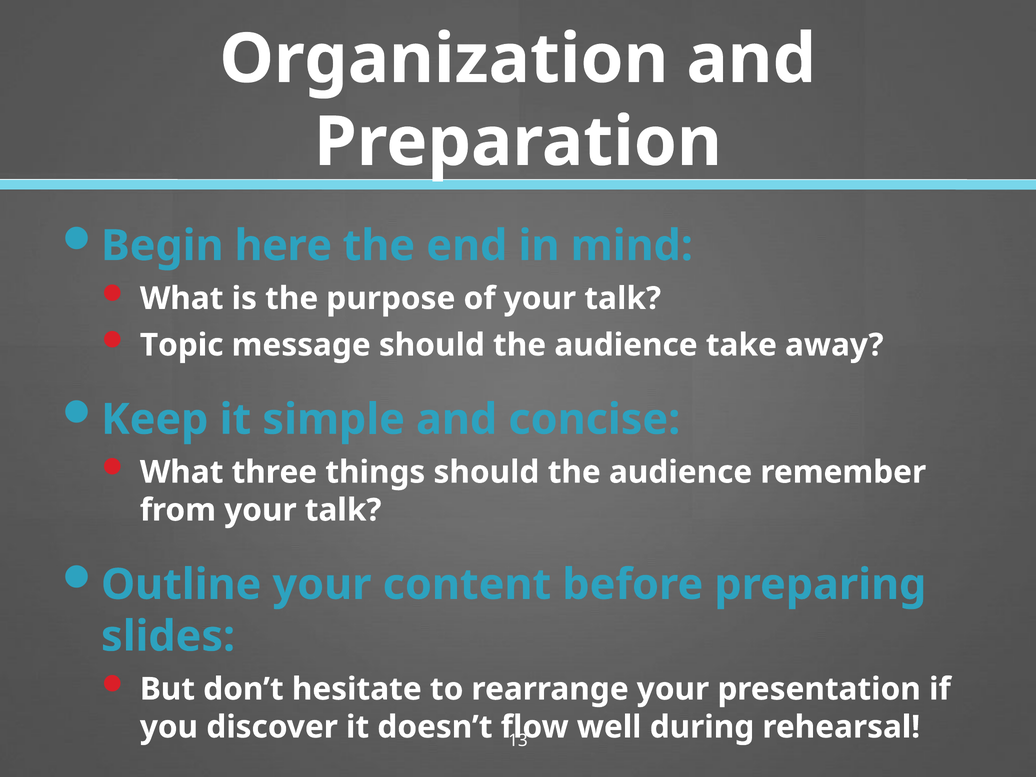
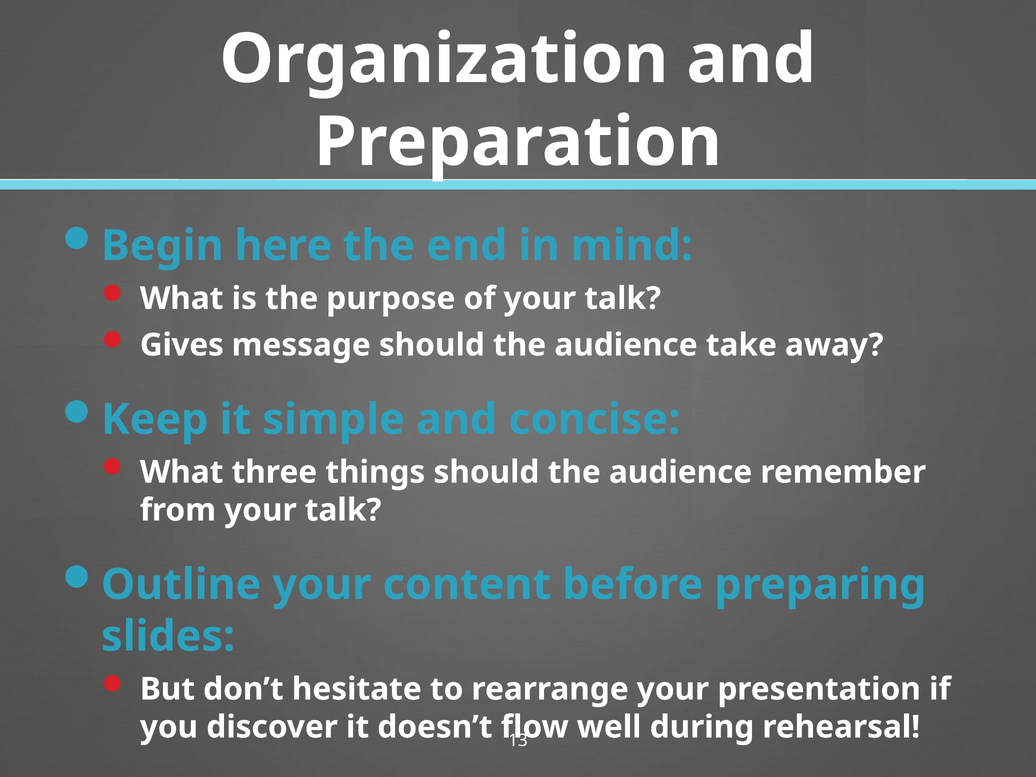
Topic: Topic -> Gives (182, 345)
